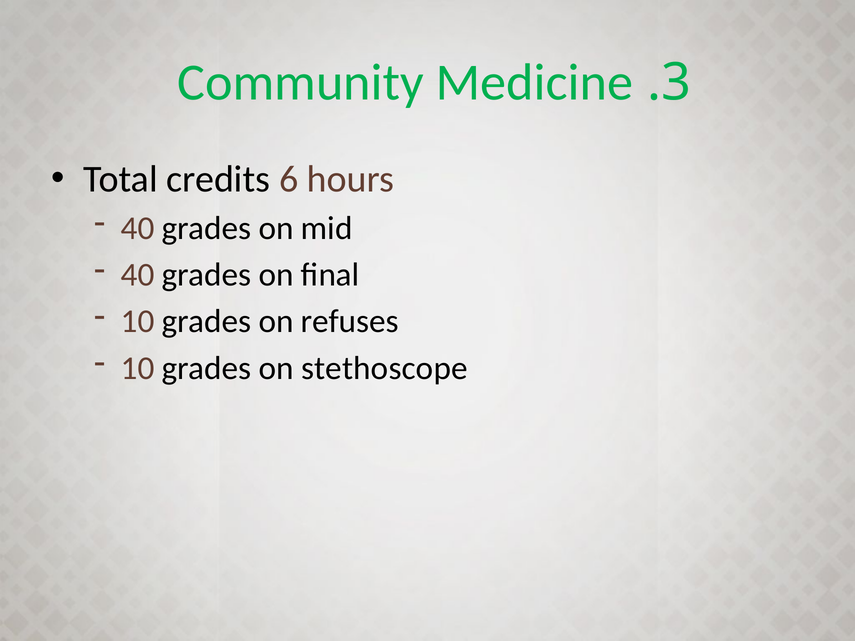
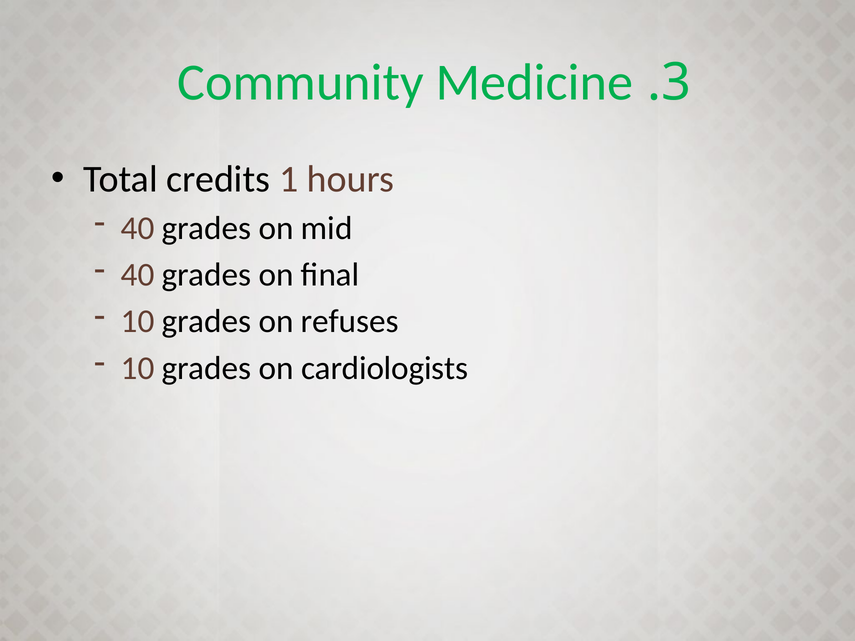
6: 6 -> 1 (289, 179)
stethoscope: stethoscope -> cardiologists (385, 368)
